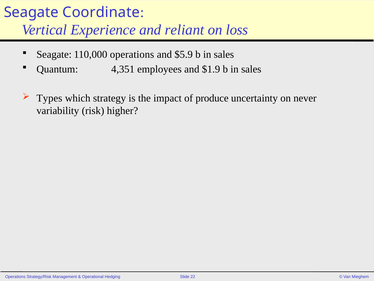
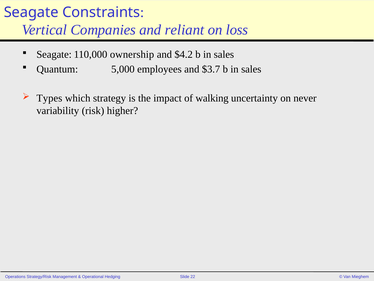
Coordinate: Coordinate -> Constraints (101, 12)
Experience: Experience -> Companies (103, 30)
operations: operations -> ownership (132, 54)
$5.9: $5.9 -> $4.2 (184, 54)
4,351: 4,351 -> 5,000 (123, 69)
$1.9: $1.9 -> $3.7 (211, 69)
produce: produce -> walking (212, 98)
